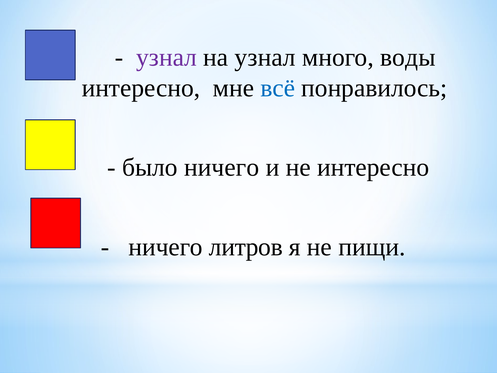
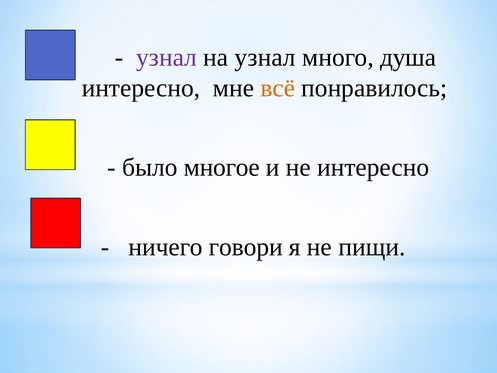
воды: воды -> душа (408, 57)
всё colour: blue -> orange (278, 88)
было ничего: ничего -> многое (222, 167)
литров: литров -> говори (246, 247)
